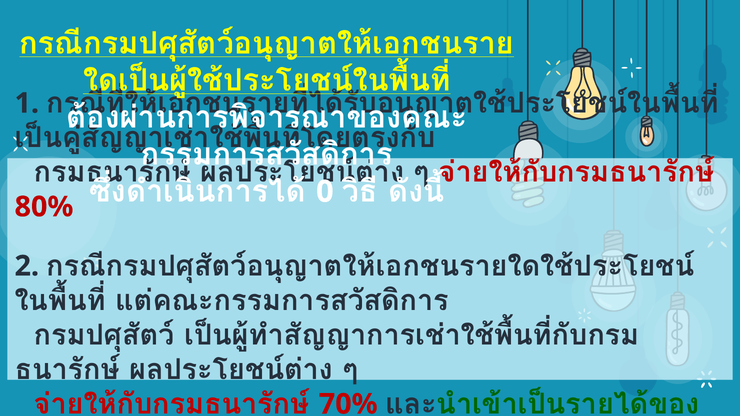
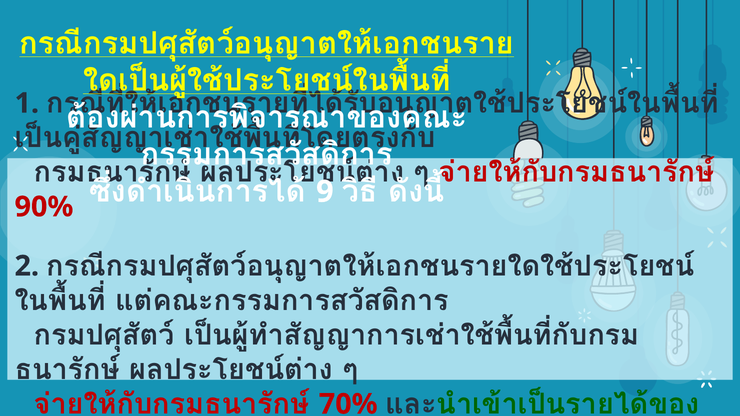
0: 0 -> 9 (325, 192)
80%: 80% -> 90% (44, 207)
